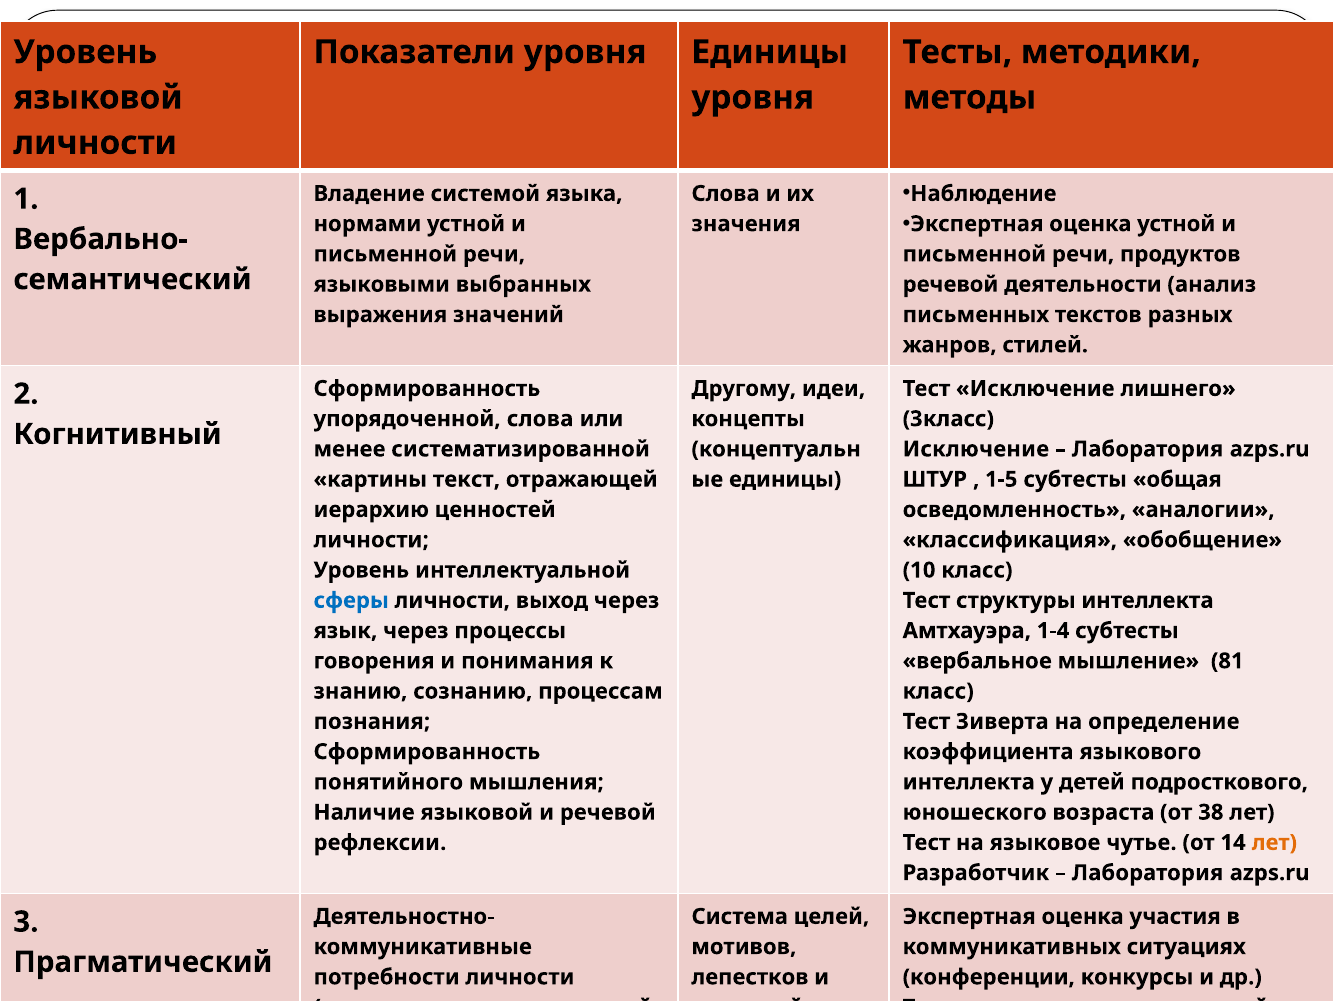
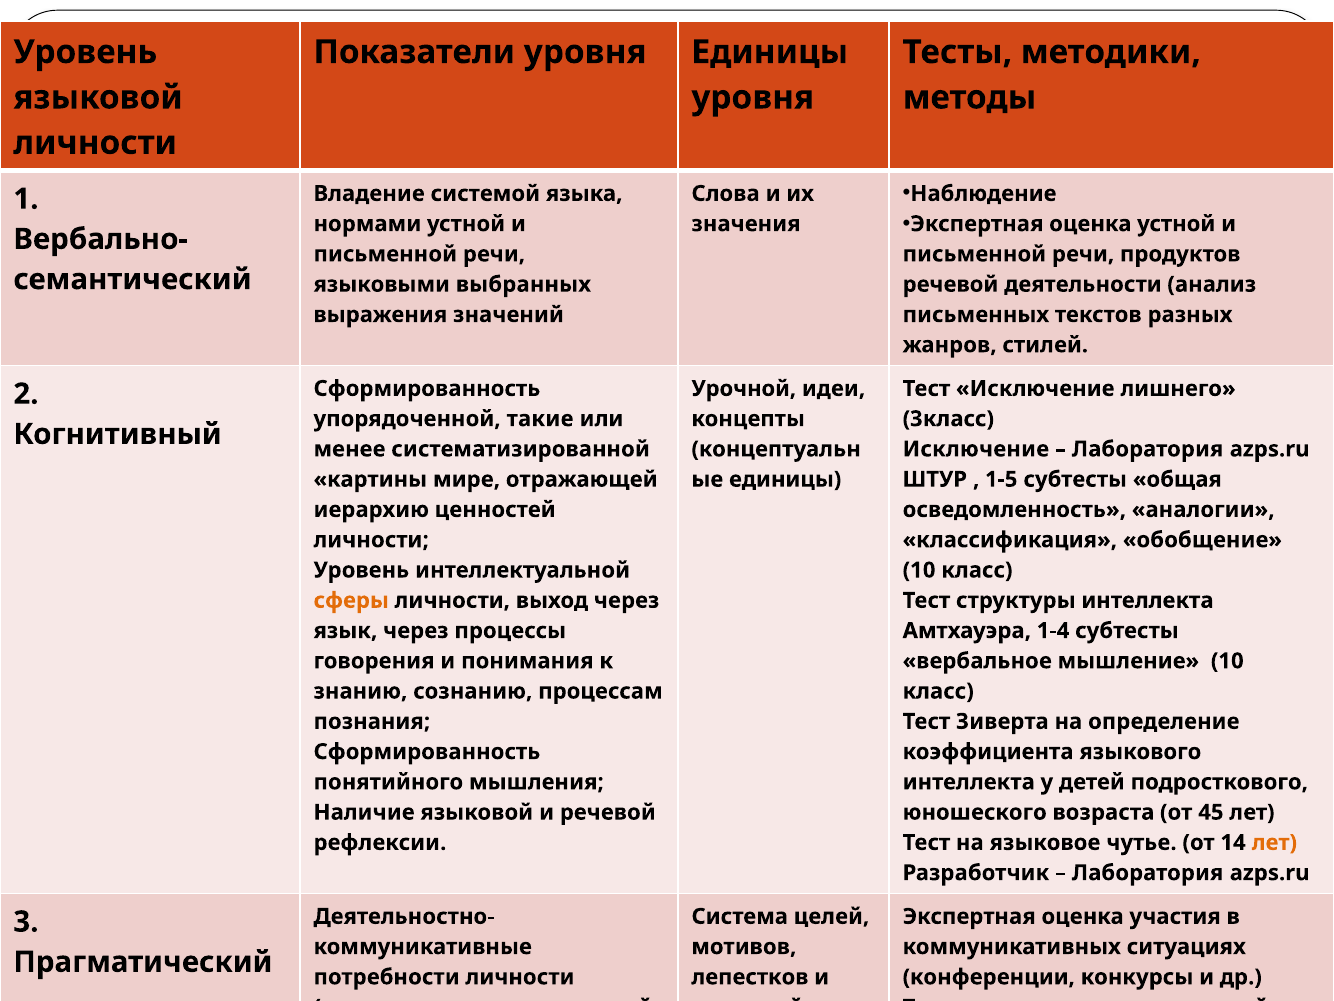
Другому: Другому -> Урочной (744, 388)
упорядоченной слова: слова -> такие (540, 419)
картины текст: текст -> мире (467, 479)
сферы colour: blue -> orange (351, 600)
мышление 81: 81 -> 10 (1227, 661)
38: 38 -> 45 (1211, 812)
